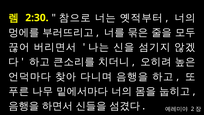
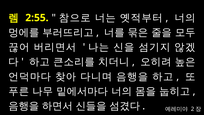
2:30: 2:30 -> 2:55 (37, 18)
